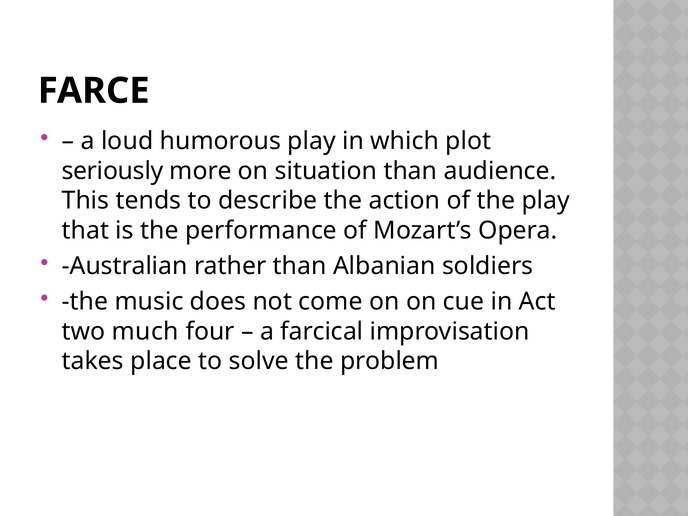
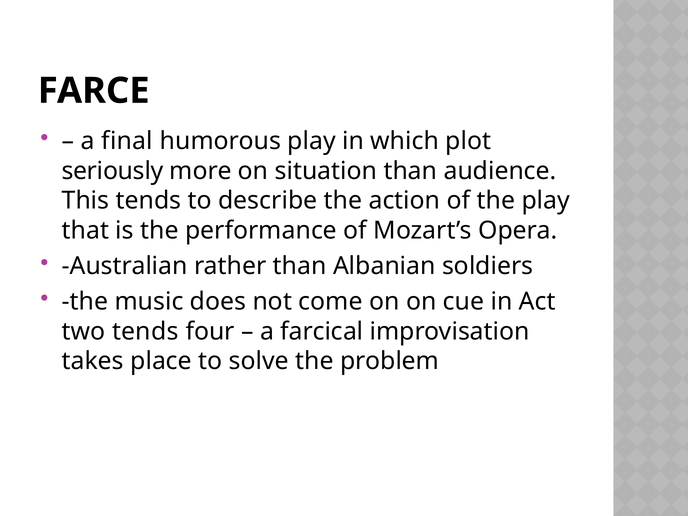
loud: loud -> final (127, 141)
two much: much -> tends (145, 331)
